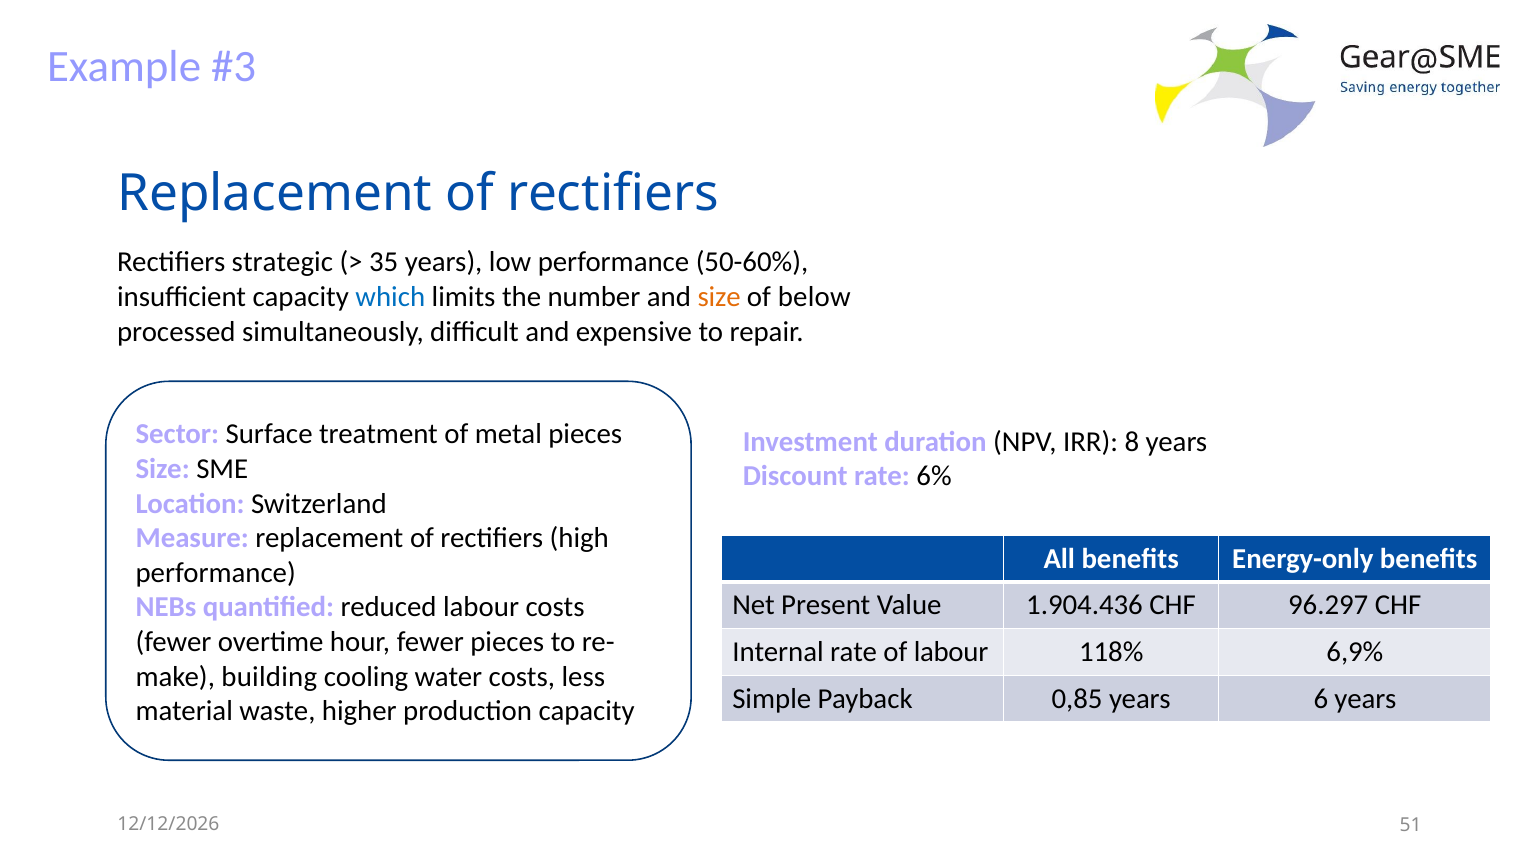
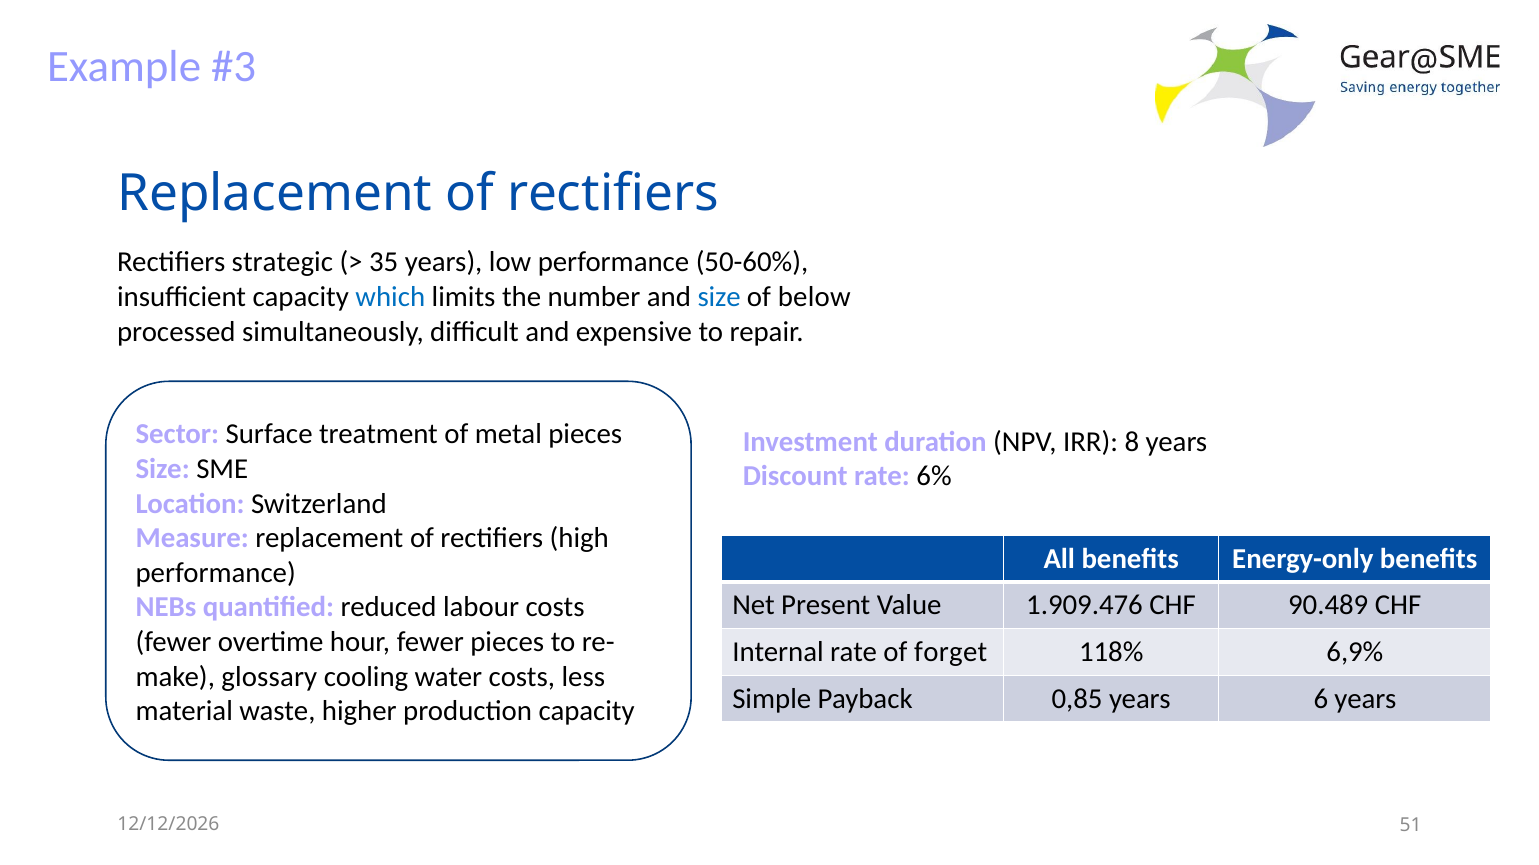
size colour: orange -> blue (719, 297)
1.904.436: 1.904.436 -> 1.909.476 (1085, 606)
96.297: 96.297 -> 90.489 (1328, 606)
of labour: labour -> forget (951, 653)
building: building -> glossary (269, 677)
